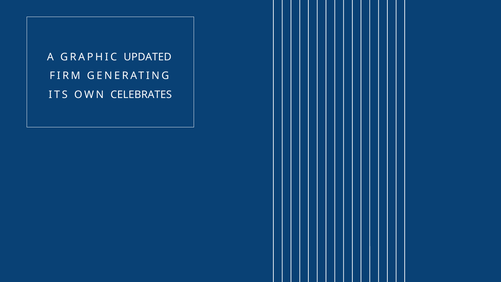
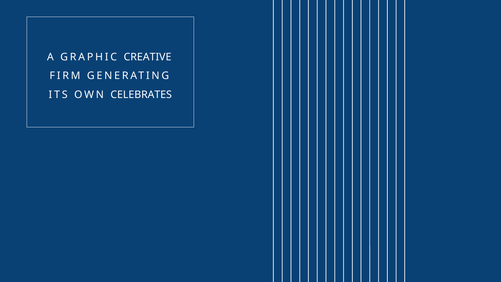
UPDATED: UPDATED -> CREATIVE (148, 57)
